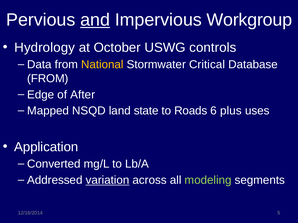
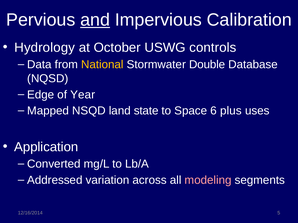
Workgroup: Workgroup -> Calibration (249, 20)
Critical: Critical -> Double (207, 65)
FROM: FROM -> NQSD (48, 79)
After: After -> Year (83, 95)
Roads: Roads -> Space (191, 111)
variation underline: present -> none (108, 181)
modeling colour: light green -> pink (208, 181)
